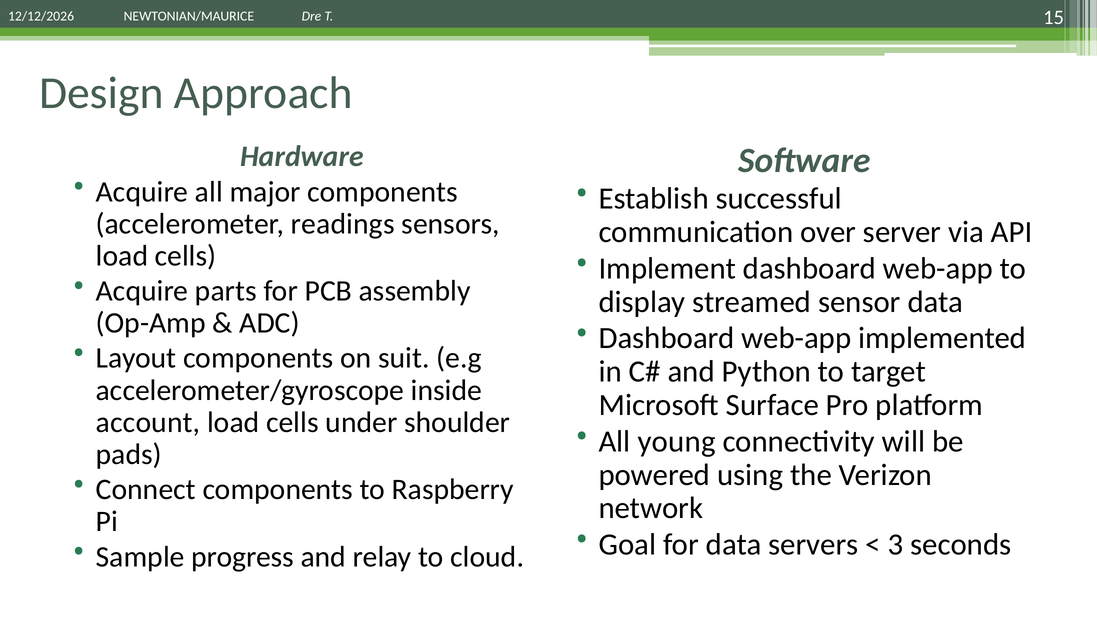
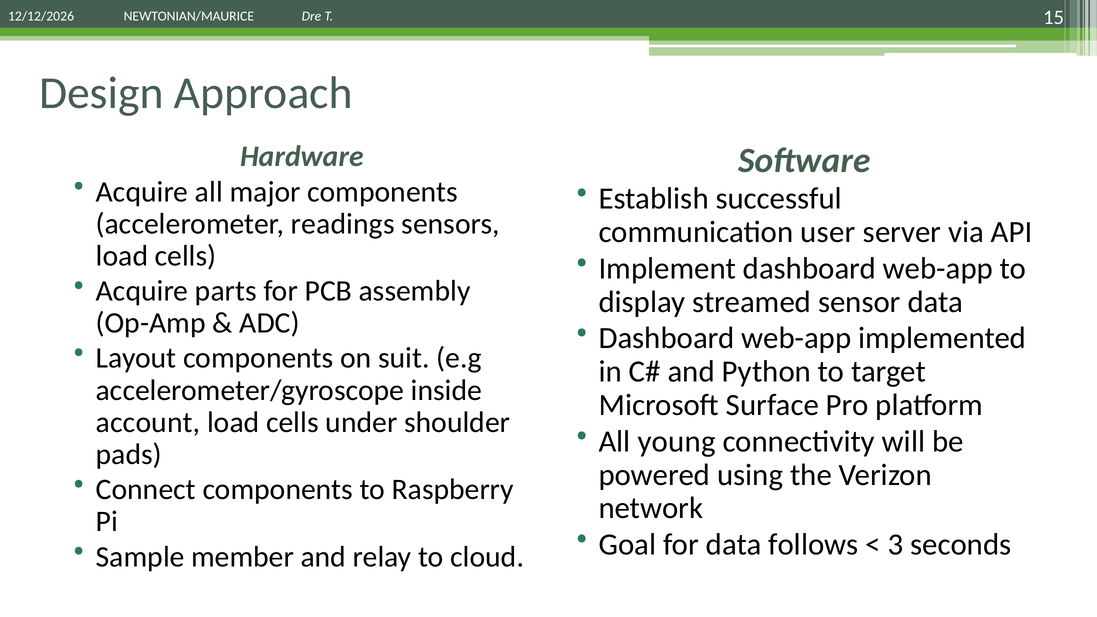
over: over -> user (828, 232)
servers: servers -> follows (813, 545)
progress: progress -> member (243, 557)
